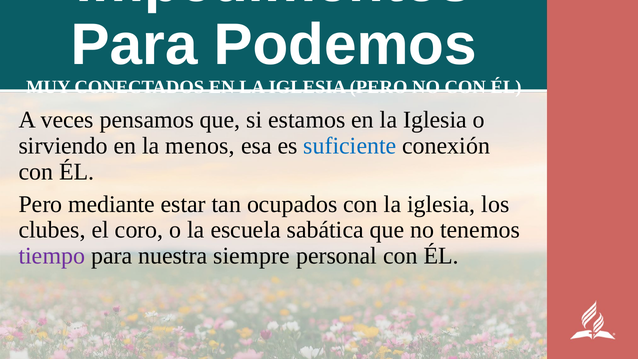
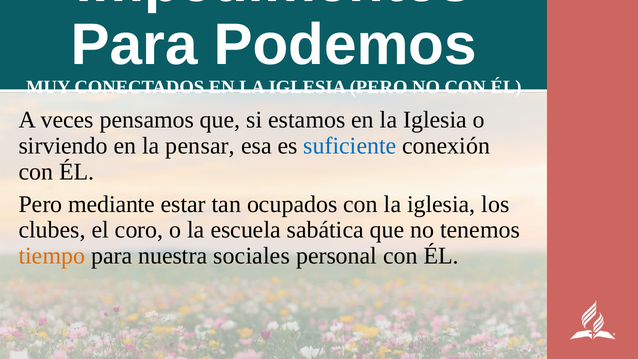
menos: menos -> pensar (200, 146)
tiempo colour: purple -> orange (52, 256)
siempre: siempre -> sociales (252, 256)
